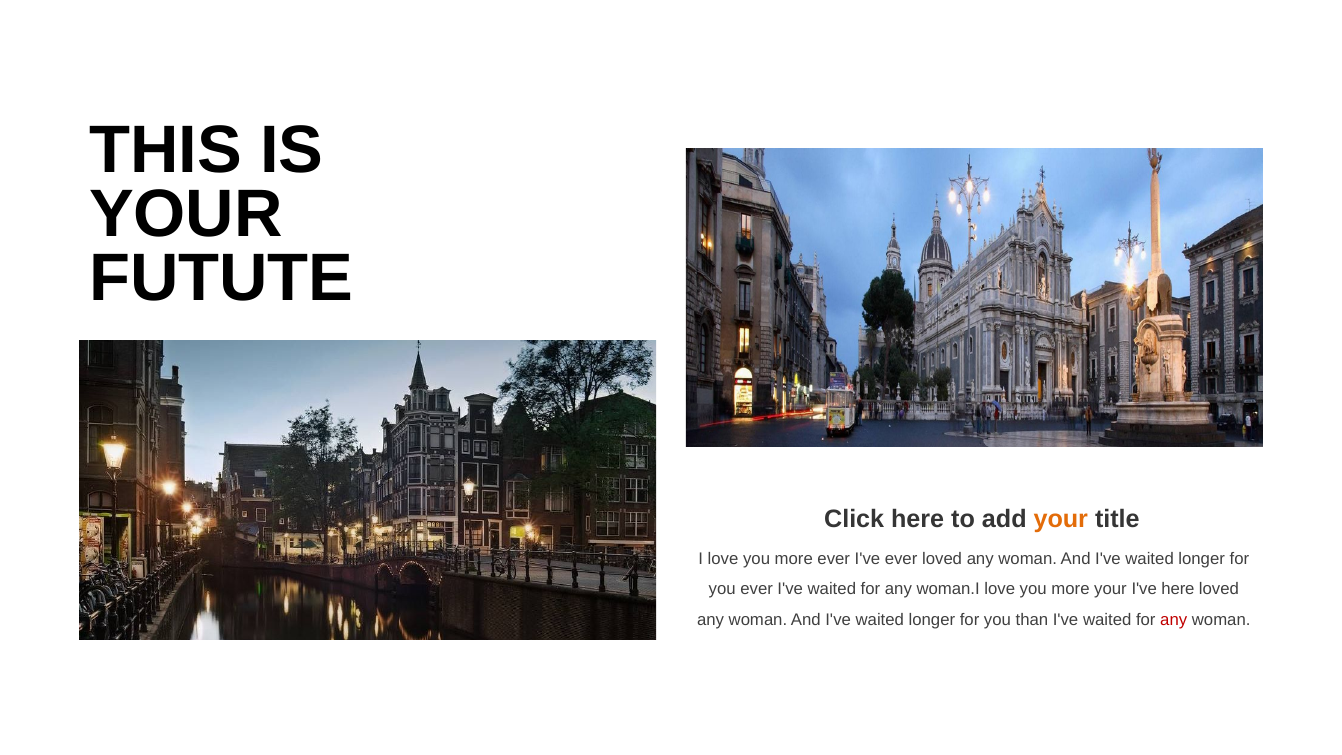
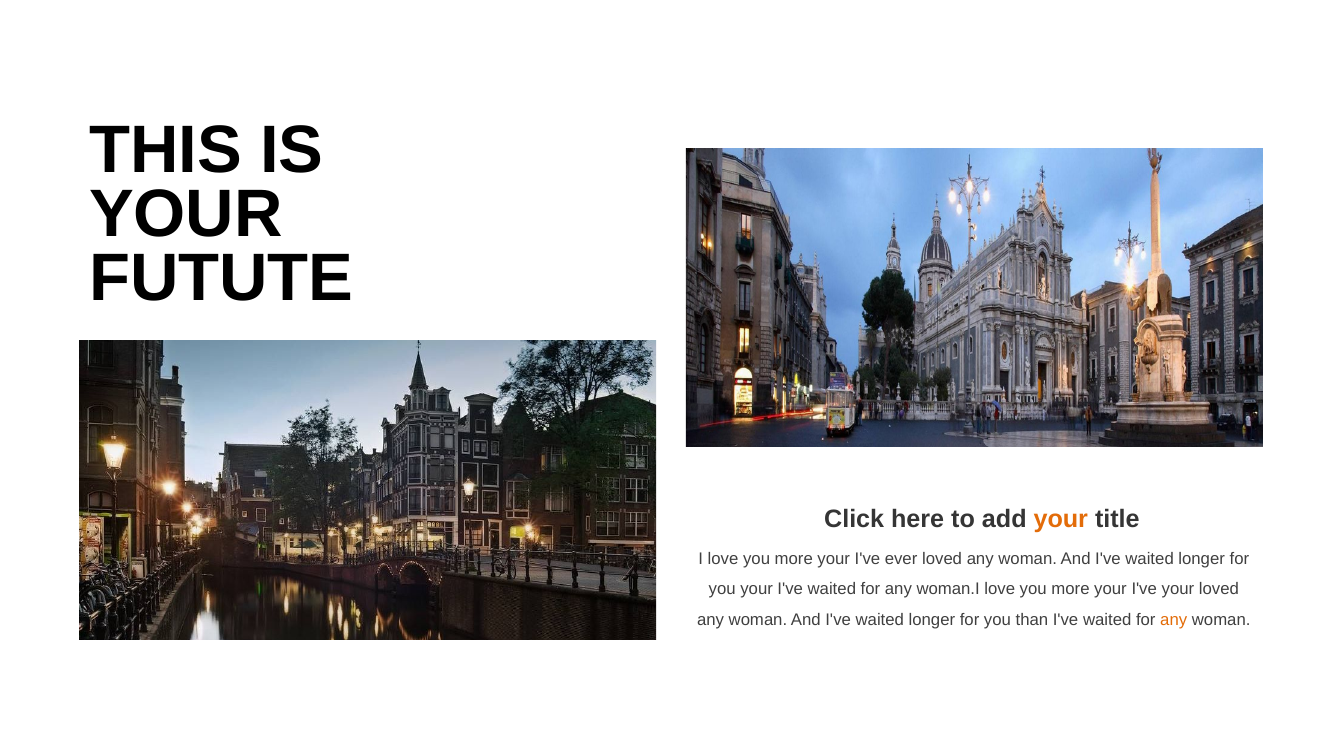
ever: ever -> your (834, 559)
you ever: ever -> your (757, 589)
I've here: here -> your (1178, 589)
any colour: red -> orange (1174, 619)
